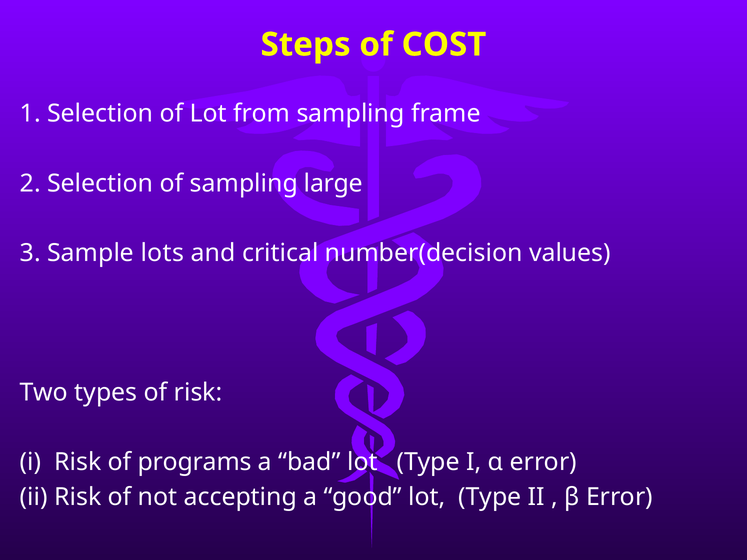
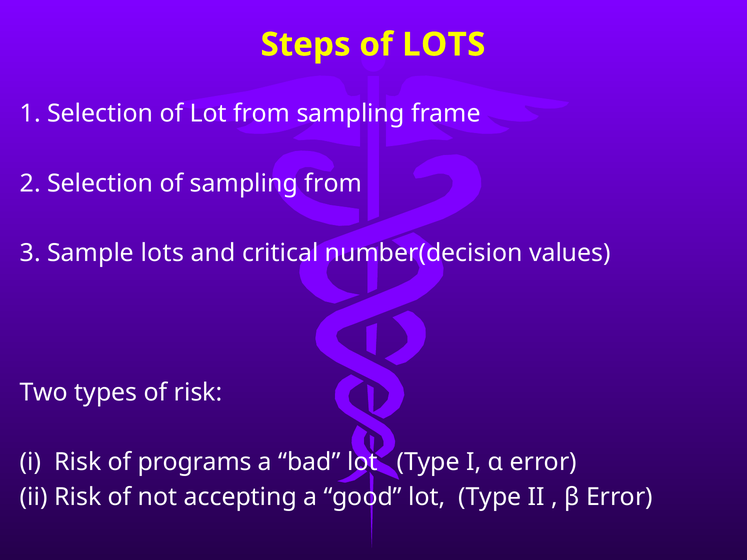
of COST: COST -> LOTS (444, 45)
sampling large: large -> from (333, 184)
